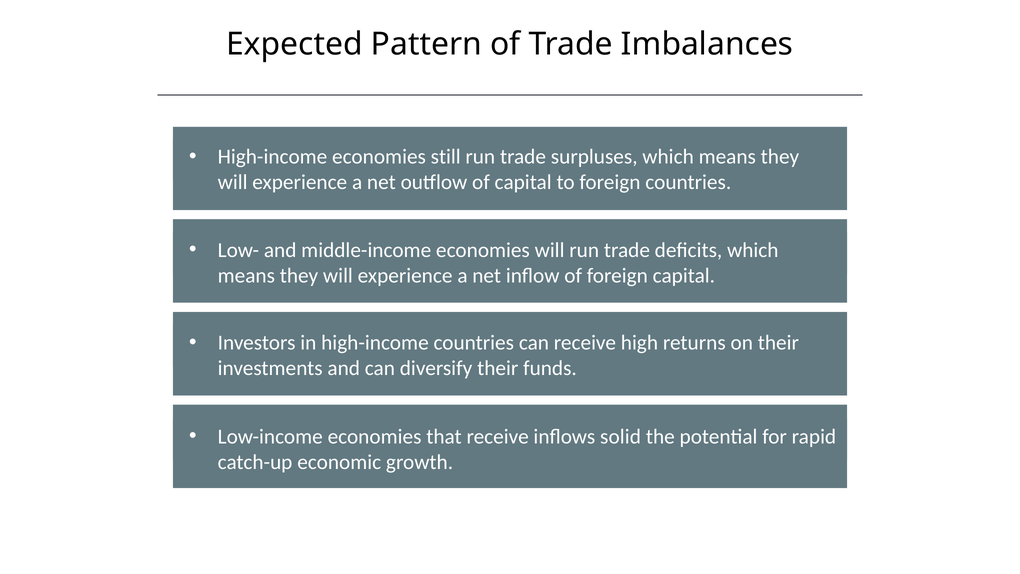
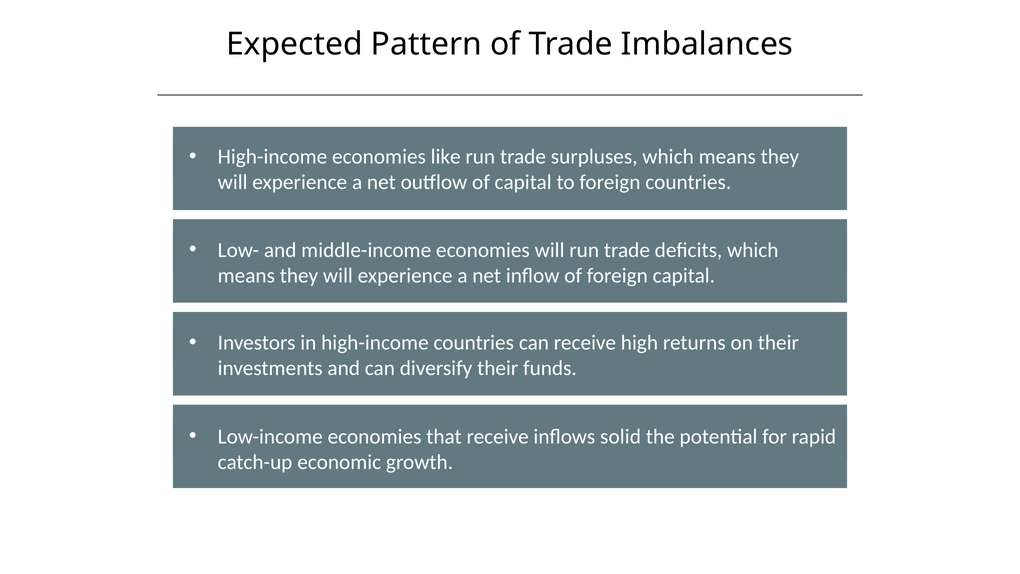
still: still -> like (446, 157)
